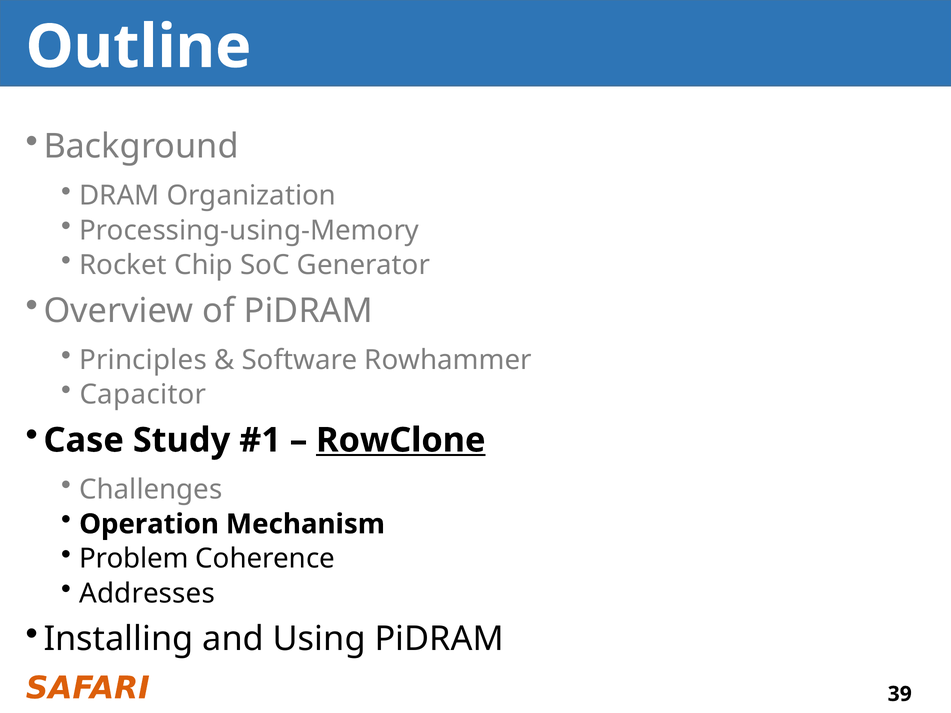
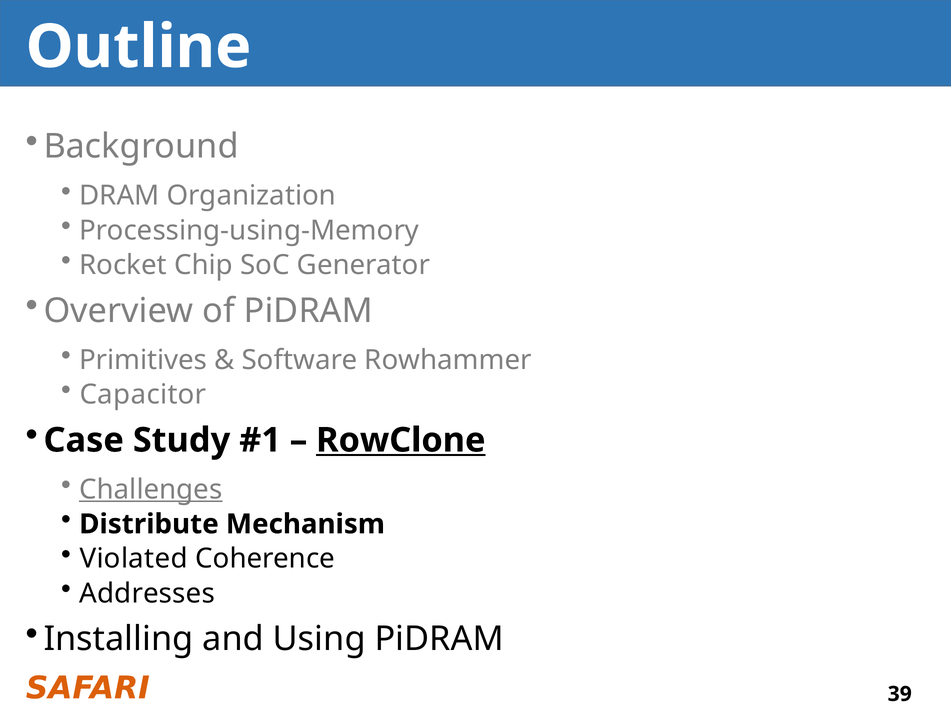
Principles: Principles -> Primitives (143, 360)
Challenges underline: none -> present (151, 490)
Operation: Operation -> Distribute (149, 524)
Problem: Problem -> Violated (134, 559)
